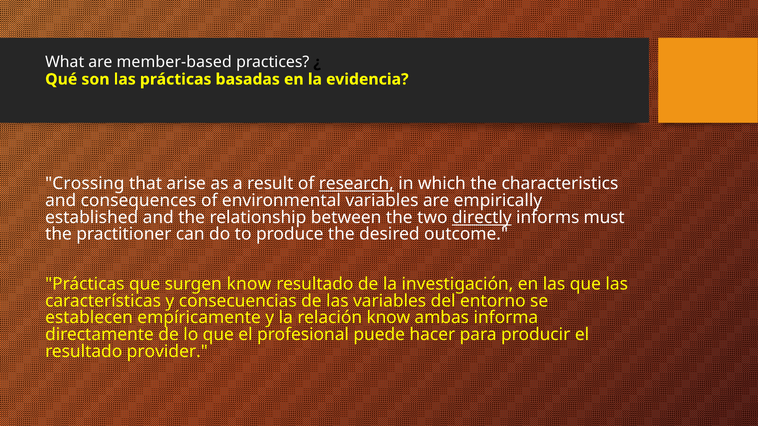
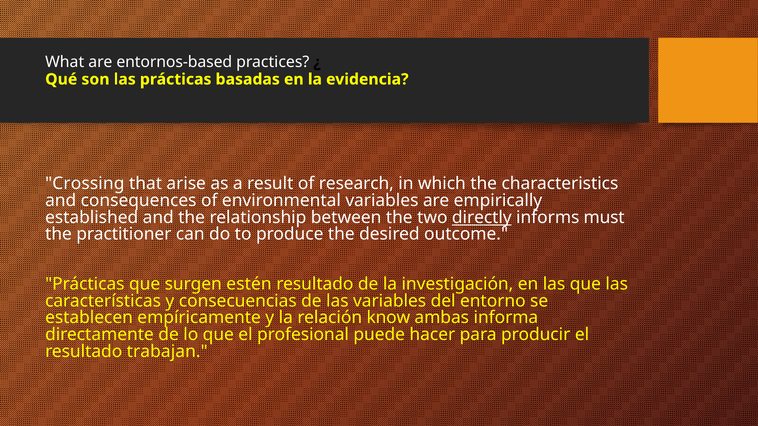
member-based: member-based -> entornos-based (174, 62)
research underline: present -> none (356, 184)
surgen know: know -> estén (249, 284)
provider: provider -> trabajan (167, 352)
